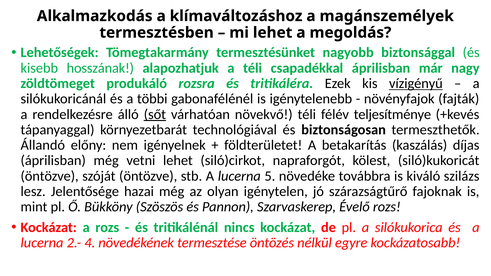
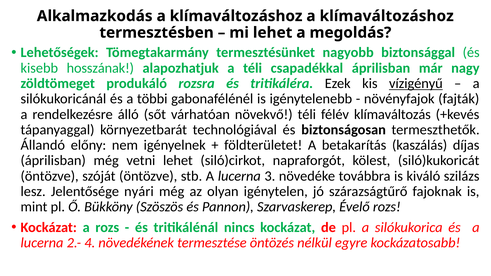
klímaváltozáshoz a magánszemélyek: magánszemélyek -> klímaváltozáshoz (387, 16)
sőt underline: present -> none (155, 114)
teljesítménye: teljesítménye -> klímaváltozás (392, 114)
5: 5 -> 3 (270, 176)
hazai: hazai -> nyári (139, 192)
